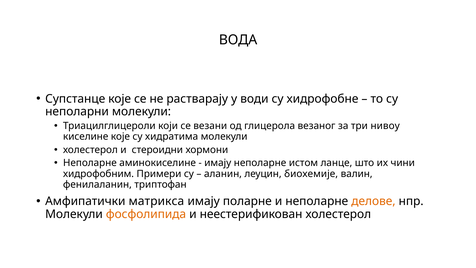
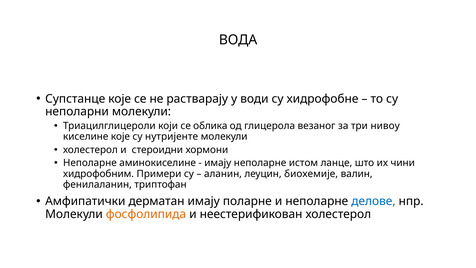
везани: везани -> облика (210, 126)
хидратима: хидратима -> нутријенте (172, 137)
матрикса: матрикса -> дерматан (156, 201)
делове colour: orange -> blue (373, 201)
